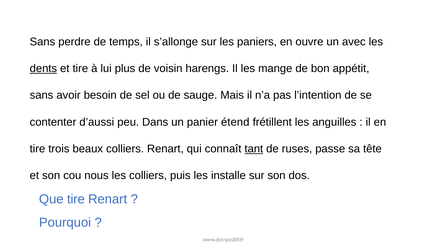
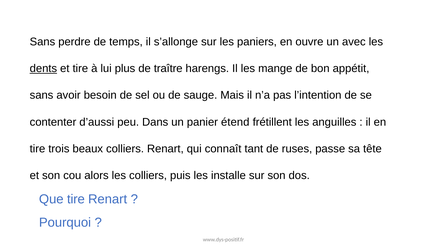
voisin: voisin -> traître (168, 69)
tant underline: present -> none (254, 149)
nous: nous -> alors (97, 176)
